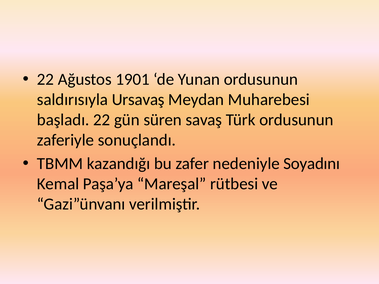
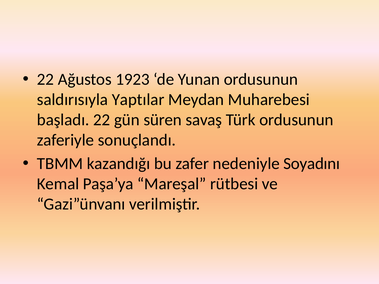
1901: 1901 -> 1923 (133, 80)
Ursavaş: Ursavaş -> Yaptılar (138, 100)
